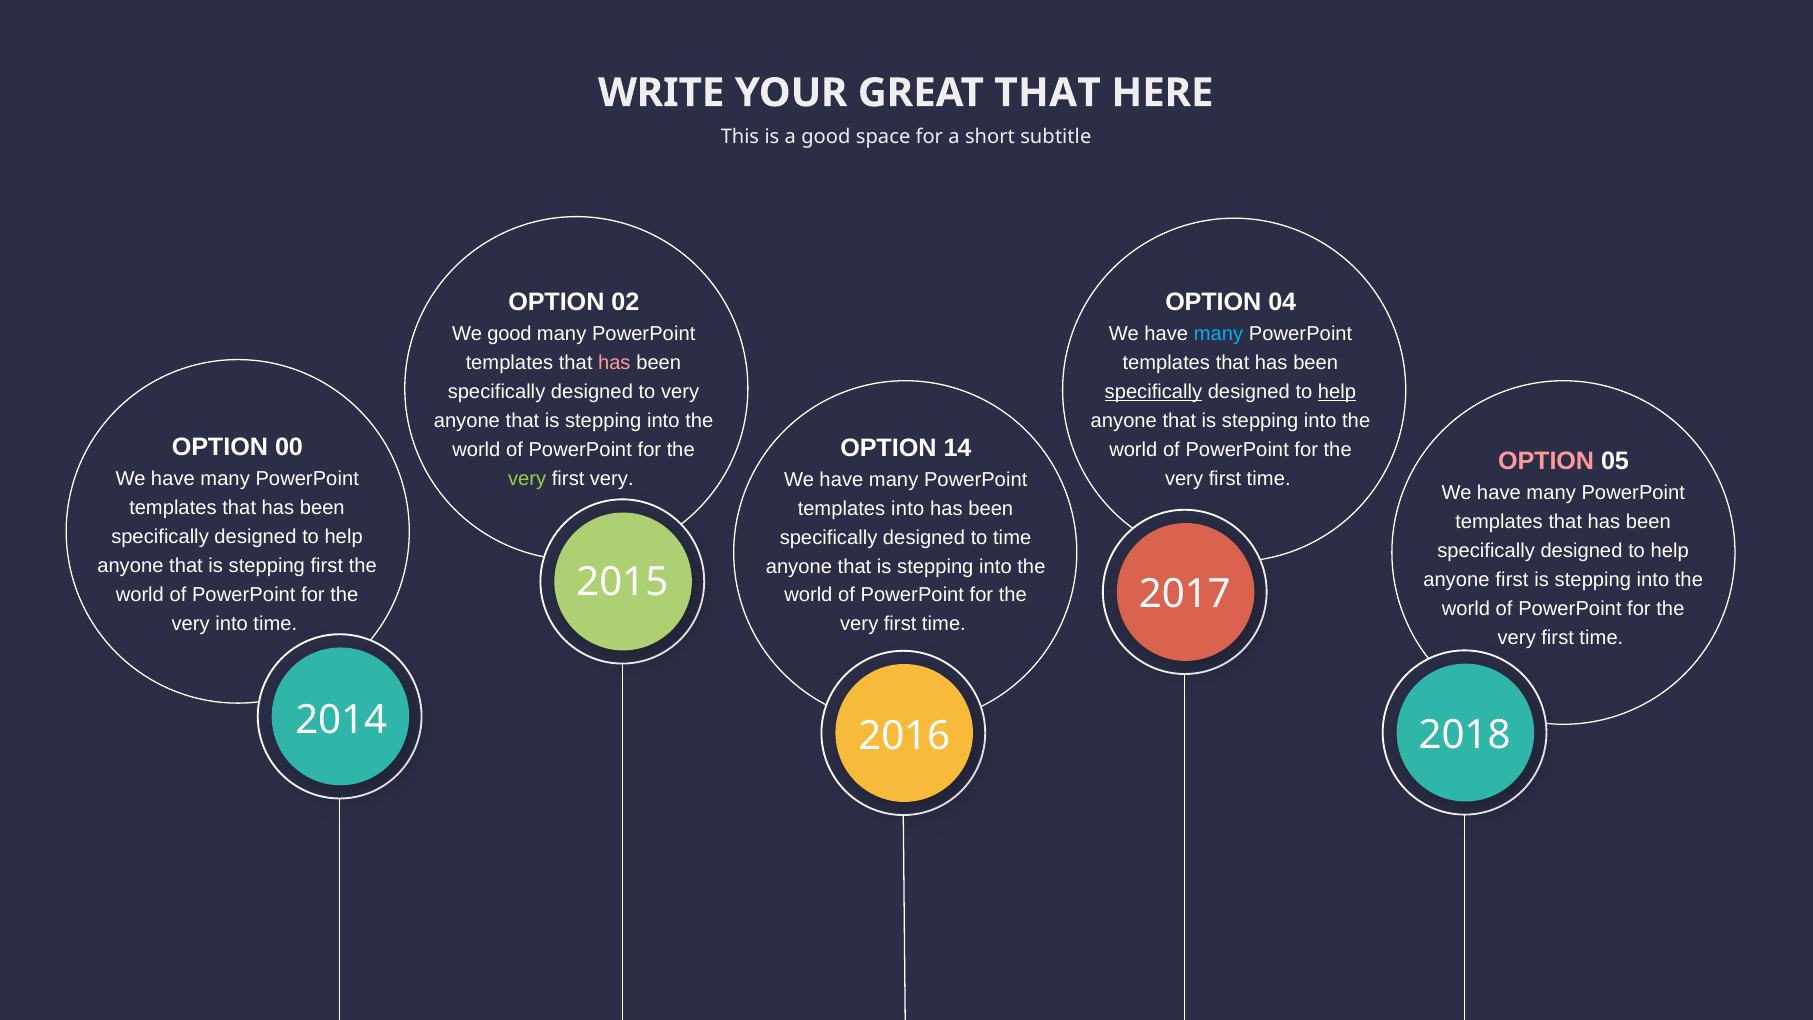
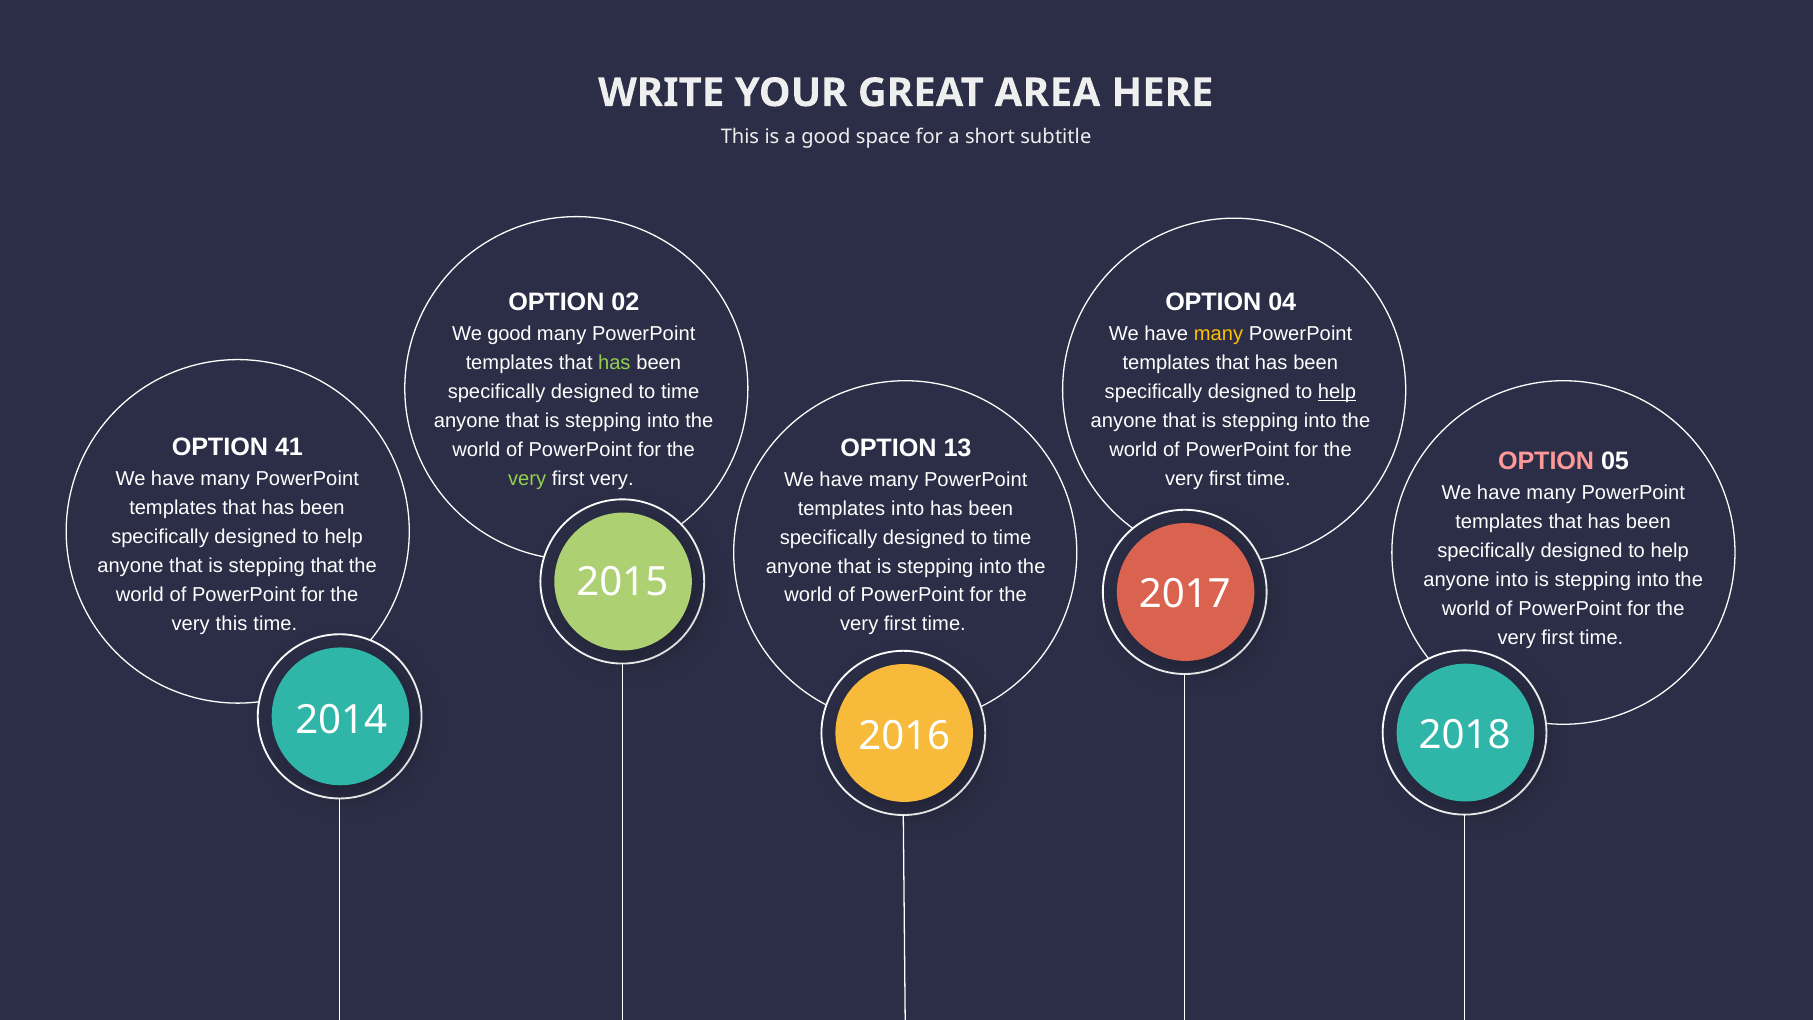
GREAT THAT: THAT -> AREA (1047, 93)
many colour: light blue -> yellow (1219, 334)
has colour: pink -> light green (614, 363)
very: very -> time (680, 392)
specifically underline: present -> none (1153, 392)
00: 00 -> 41 (289, 447)
14: 14 -> 13 (957, 448)
stepping first: first -> that (327, 566)
anyone first: first -> into (1512, 579)
very into: into -> this (232, 624)
